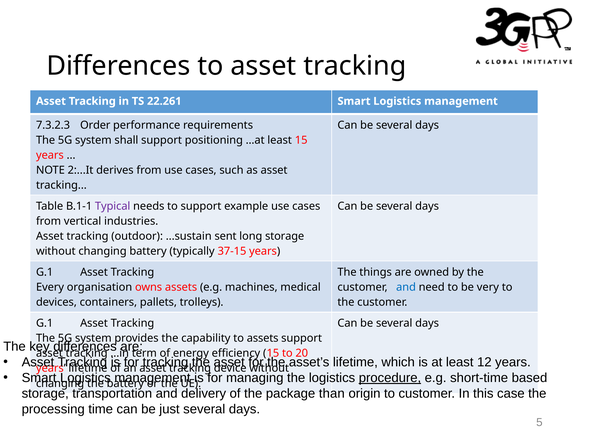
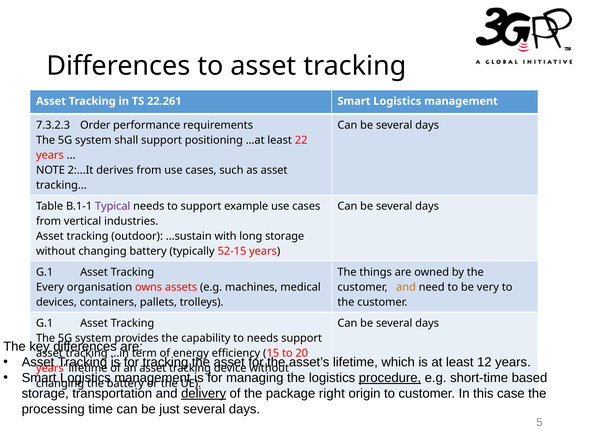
least 15: 15 -> 22 (301, 140)
sent: sent -> with (226, 236)
37-15: 37-15 -> 52-15 (232, 251)
and colour: blue -> orange (406, 287)
to assets: assets -> needs (263, 338)
delivery underline: none -> present (204, 393)
than: than -> right (332, 393)
